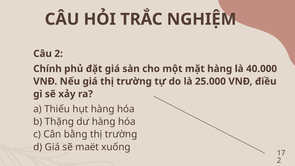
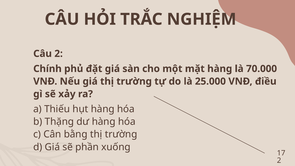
40.000: 40.000 -> 70.000 (262, 69)
maët: maët -> phần (87, 147)
